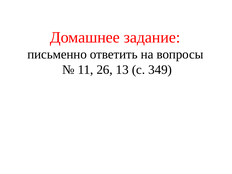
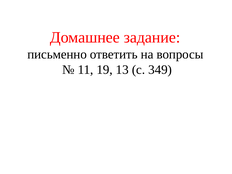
26: 26 -> 19 (105, 70)
